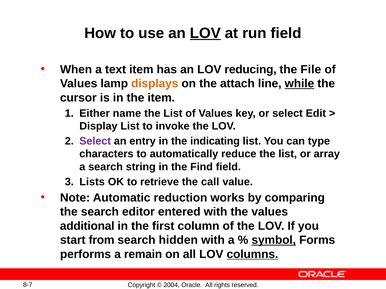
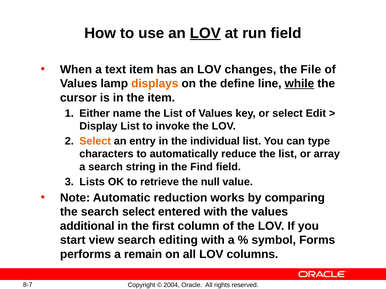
reducing: reducing -> changes (250, 70)
attach: attach -> define (237, 84)
Select colour: purple -> orange (95, 141)
indicating: indicating -> individual (215, 141)
call: call -> null (210, 182)
search editor: editor -> select (138, 212)
from: from -> view (102, 240)
hidden: hidden -> editing (178, 240)
symbol underline: present -> none (274, 240)
columns underline: present -> none (252, 255)
